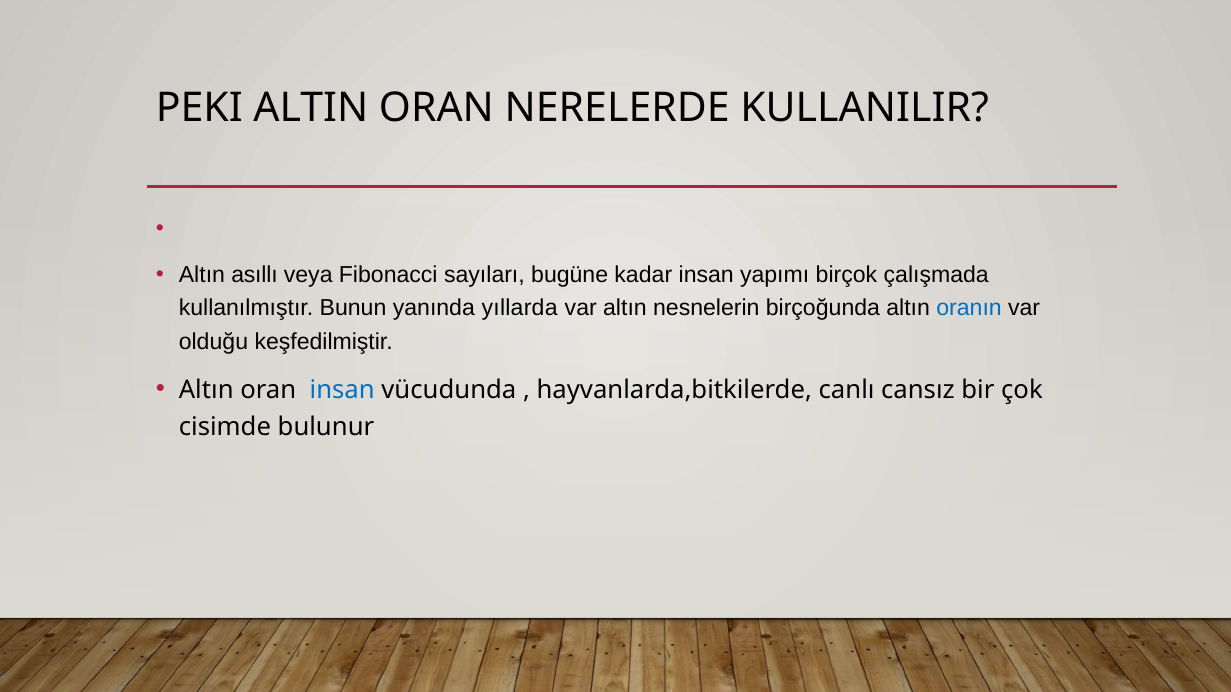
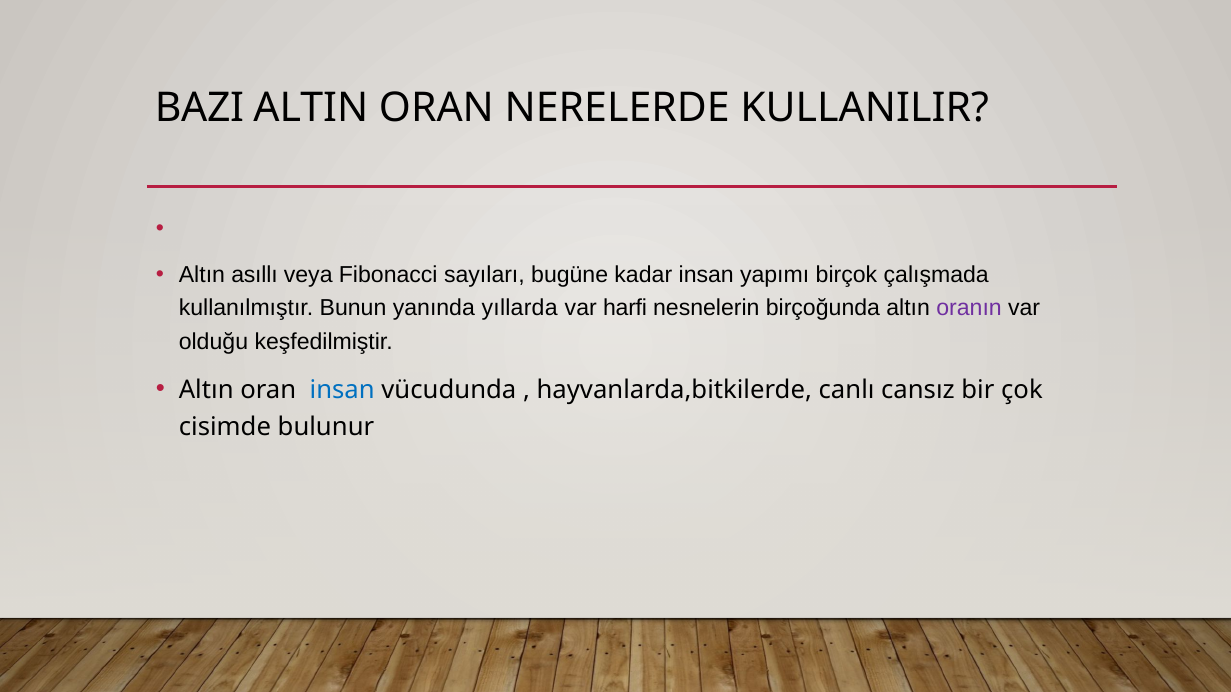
PEKI: PEKI -> BAZI (199, 108)
var altın: altın -> harfi (625, 308)
oranın colour: blue -> purple (969, 308)
